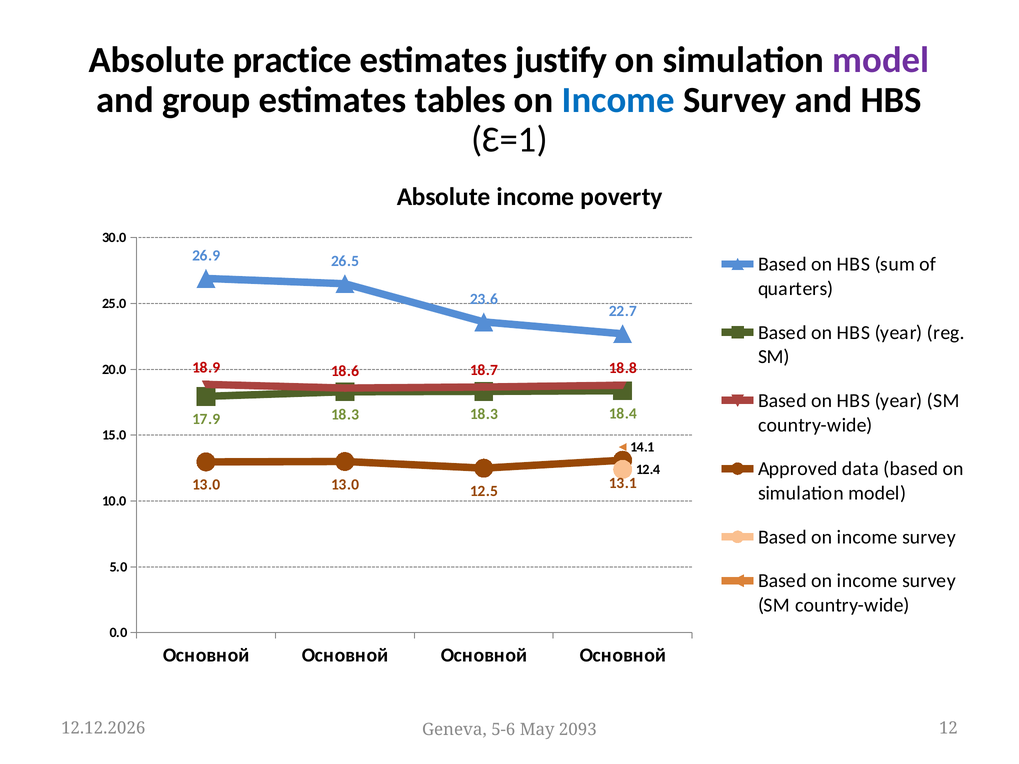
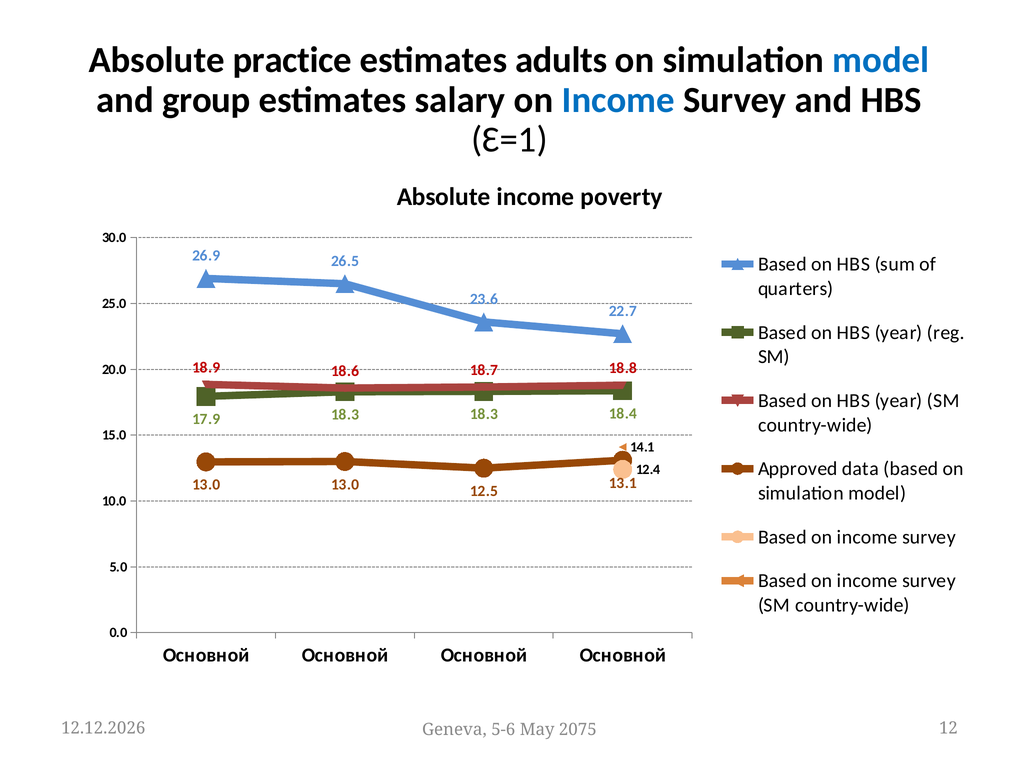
justify: justify -> adults (561, 60)
model colour: purple -> blue (881, 60)
tables: tables -> salary (460, 100)
2093: 2093 -> 2075 (578, 730)
